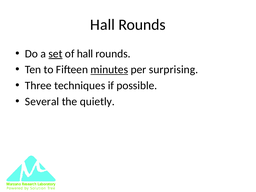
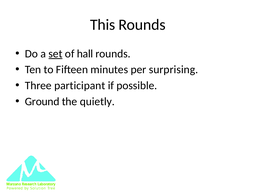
Hall: Hall -> This (103, 25)
minutes underline: present -> none (109, 70)
techniques: techniques -> participant (80, 86)
Several: Several -> Ground (42, 102)
